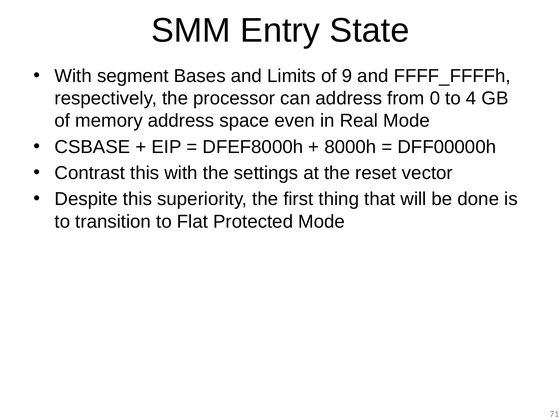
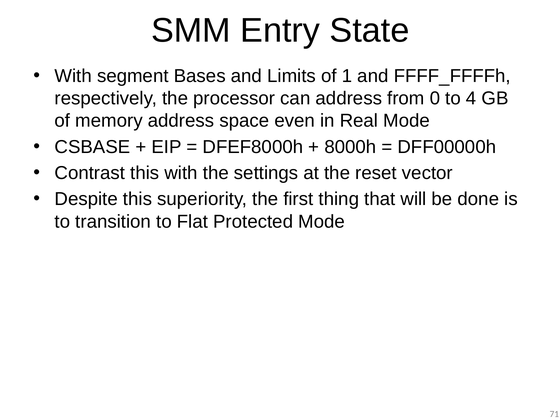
9: 9 -> 1 (347, 76)
